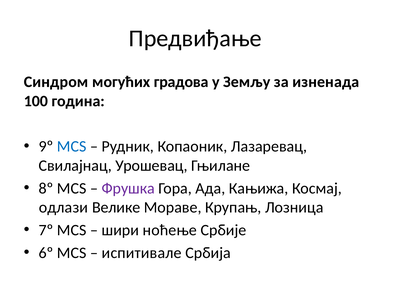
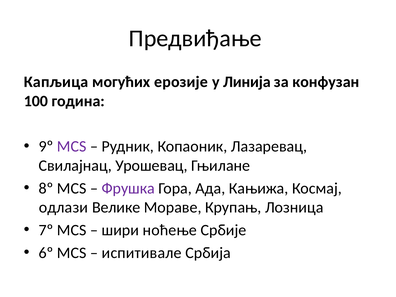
Синдром: Синдром -> Капљица (56, 82)
градова: градова -> ерозије (181, 82)
Земљу: Земљу -> Линија (247, 82)
изненада: изненада -> конфузан (326, 82)
MCS colour: blue -> purple (72, 146)
